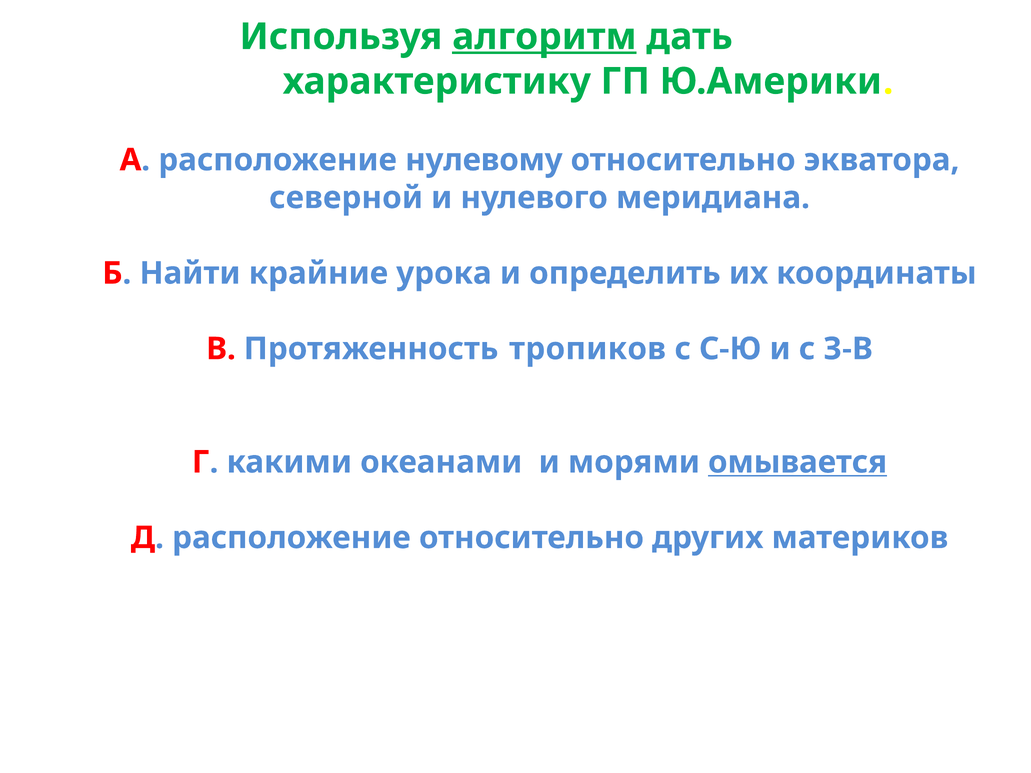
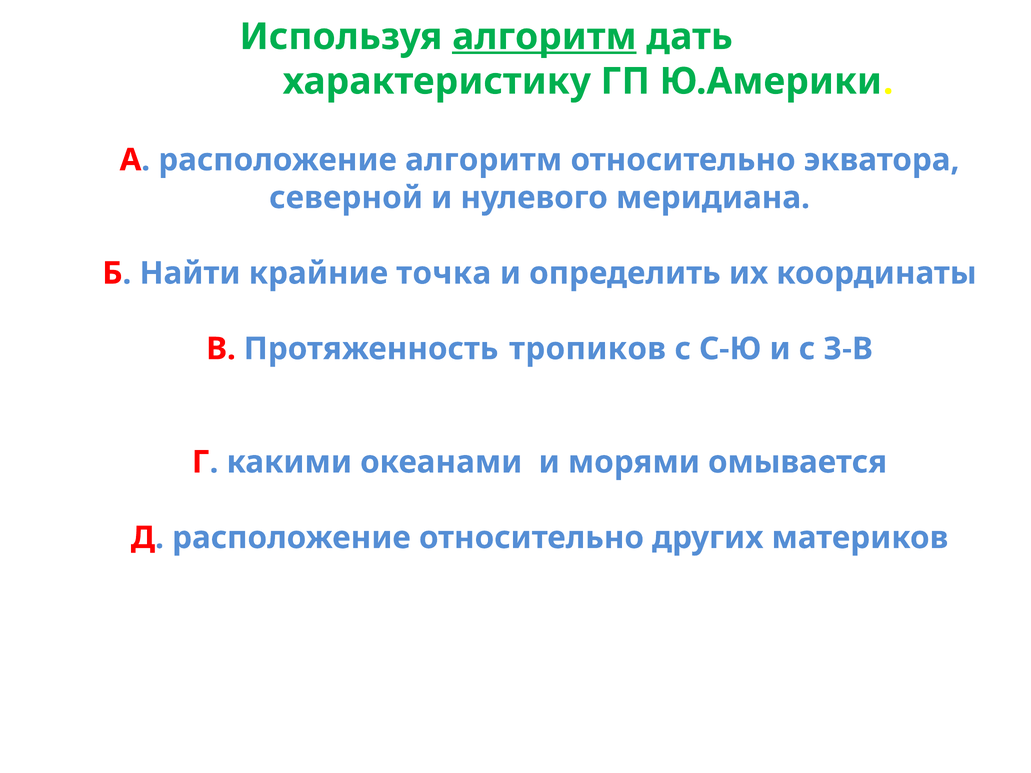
расположение нулевому: нулевому -> алгоритм (484, 160)
урока: урока -> точка (444, 273)
омывается underline: present -> none (798, 462)
